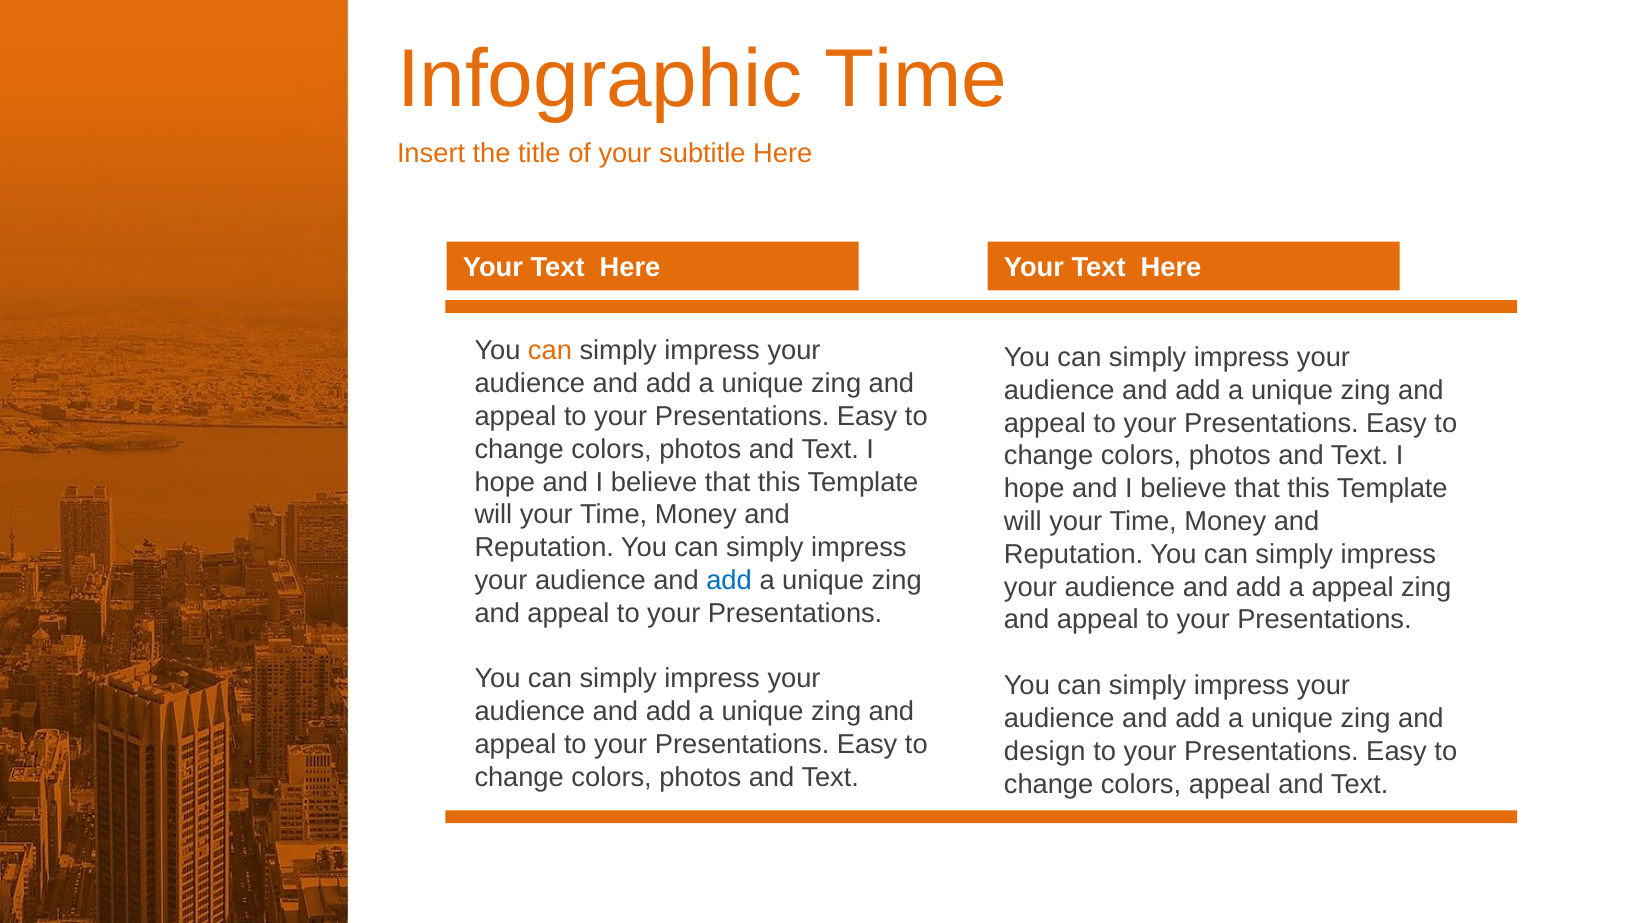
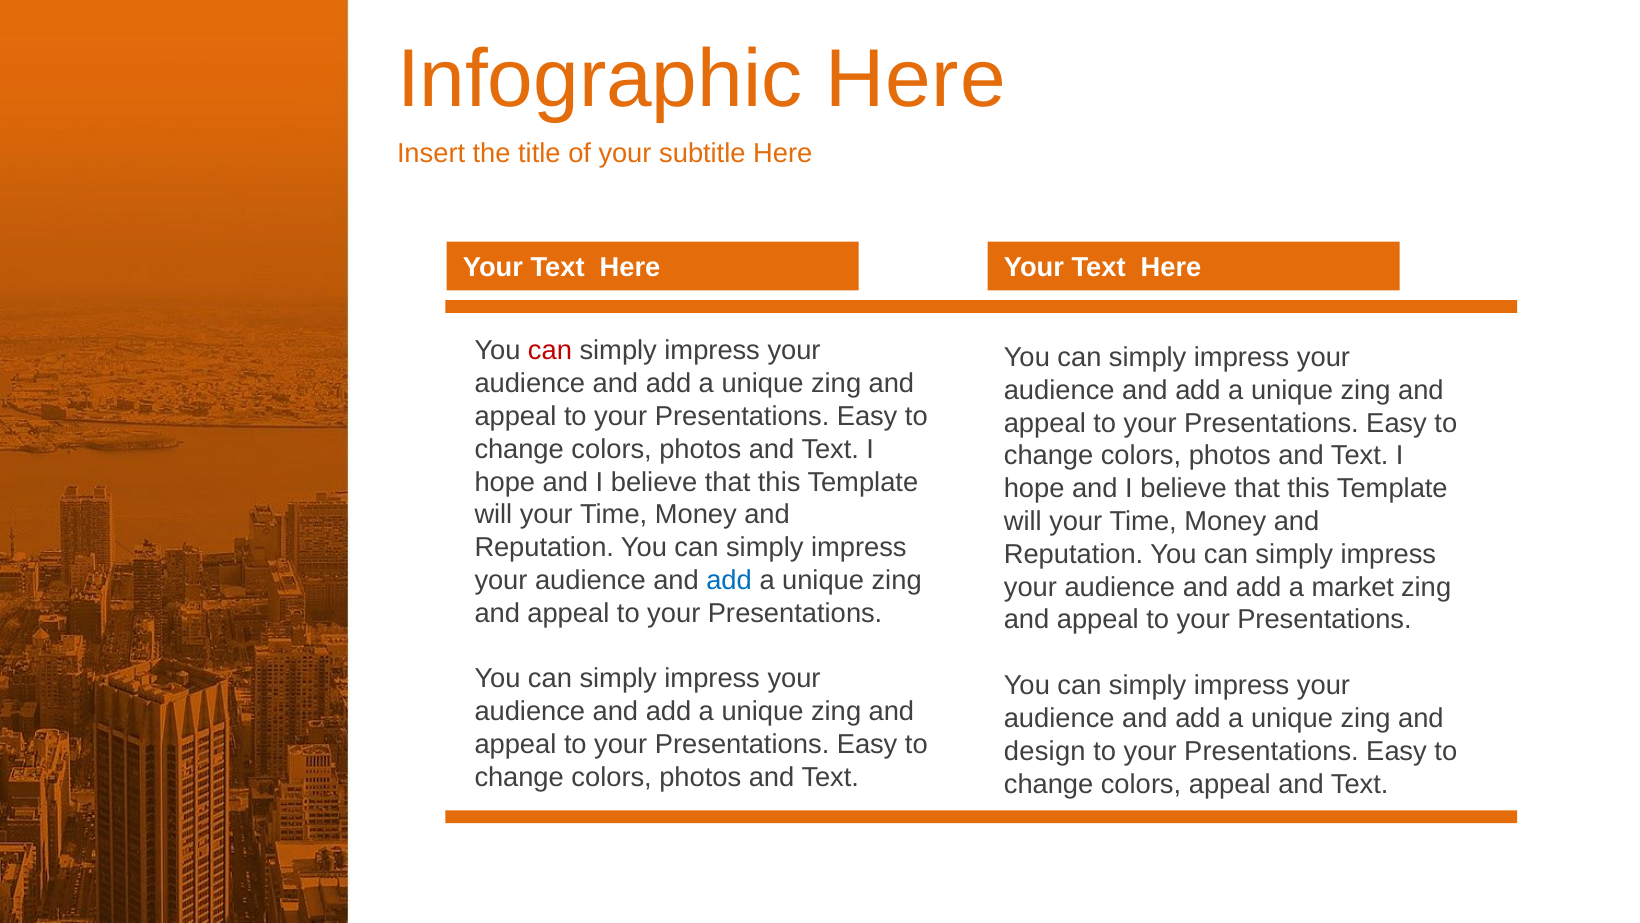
Infographic Time: Time -> Here (916, 79)
can colour: orange -> red (550, 351)
a appeal: appeal -> market (1353, 587)
